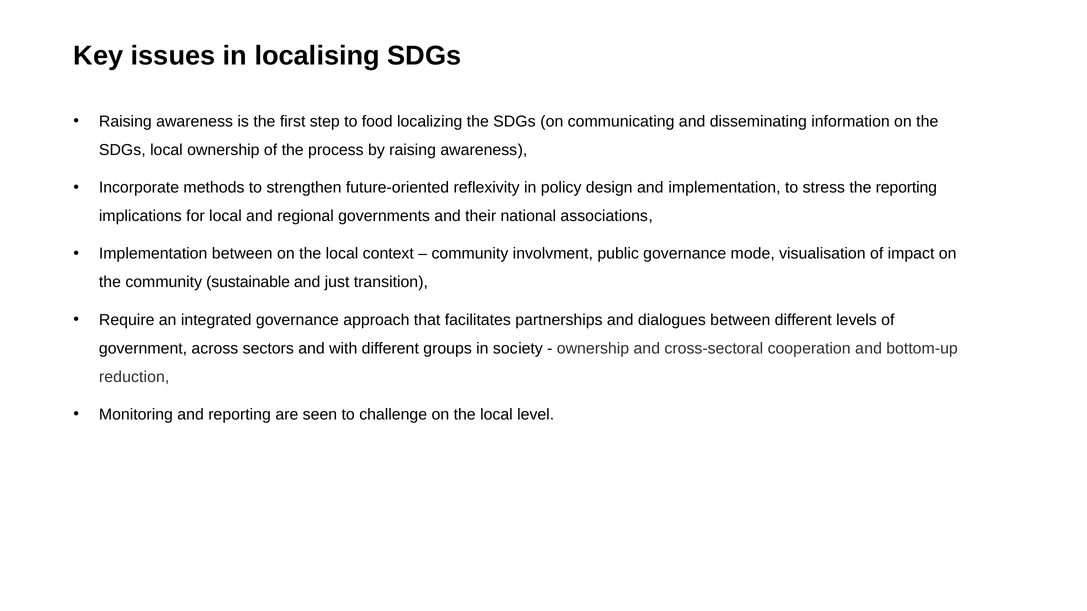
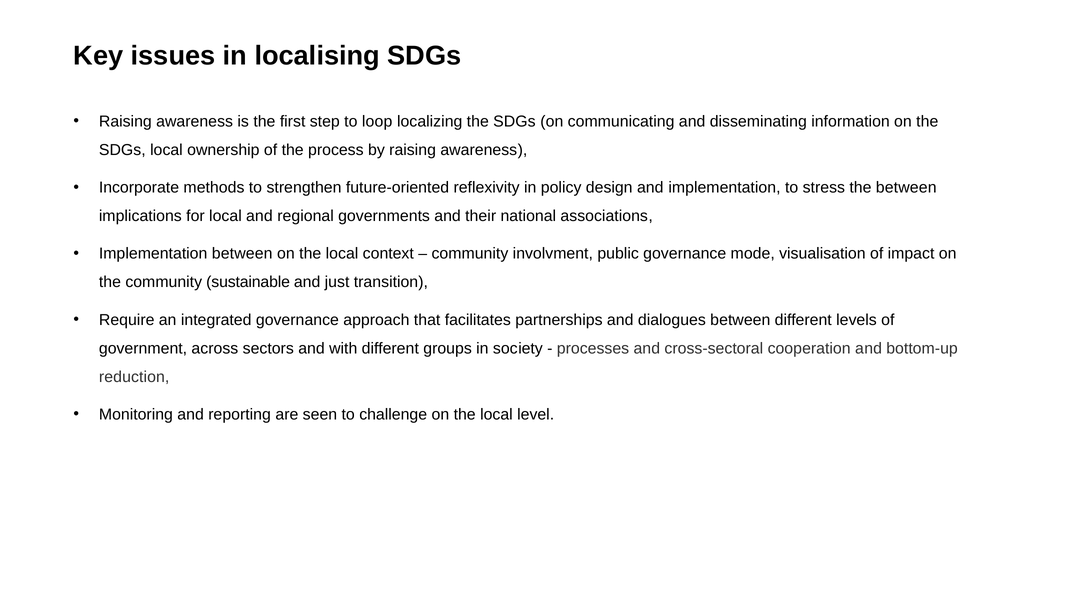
food: food -> loop (377, 122)
the reporting: reporting -> between (906, 188)
ownership: ownership -> processes (593, 349)
